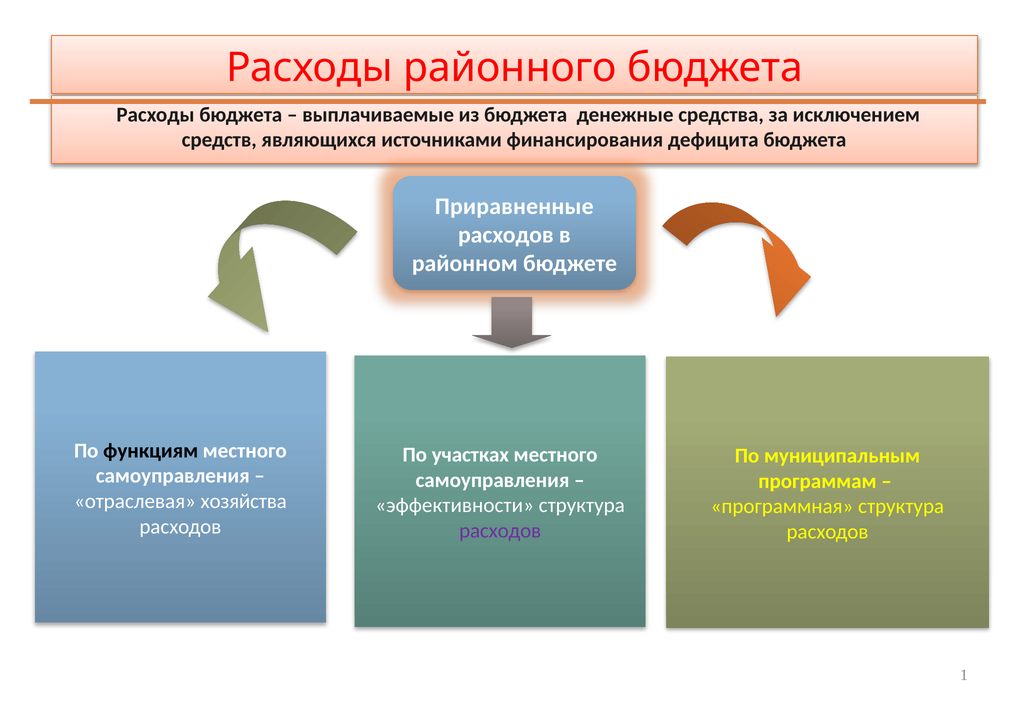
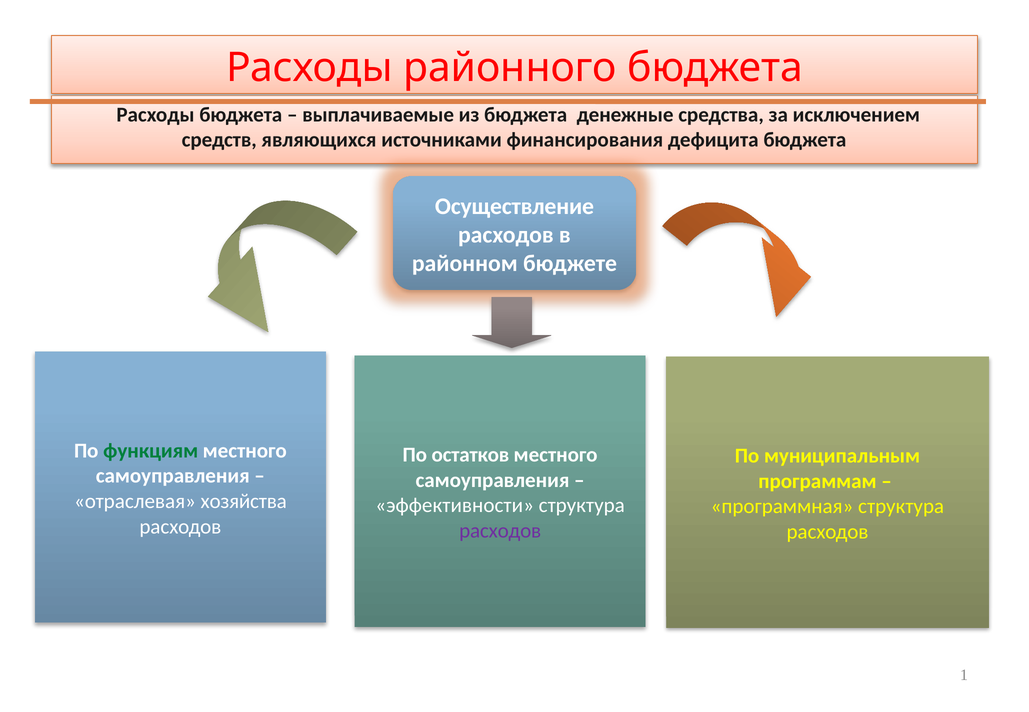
Приравненные: Приравненные -> Осуществление (514, 206)
функциям colour: black -> green (151, 451)
участках: участках -> остатков (470, 455)
